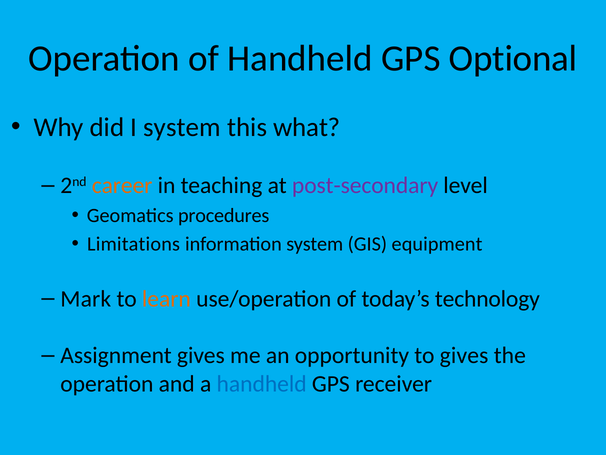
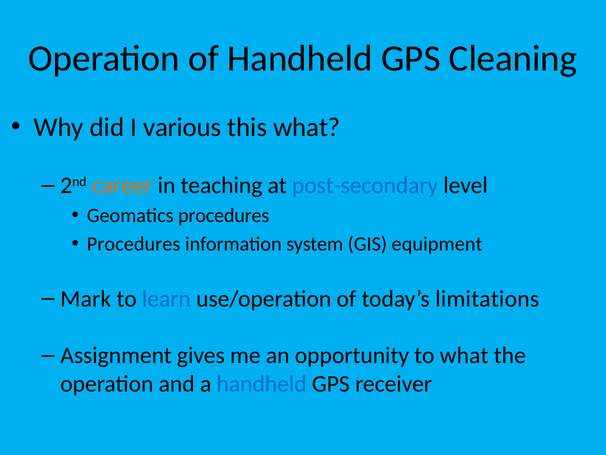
Optional: Optional -> Cleaning (513, 59)
I system: system -> various (182, 127)
post-secondary colour: purple -> blue (365, 185)
Limitations: Limitations -> Procedures (134, 244)
learn colour: orange -> blue (166, 299)
technology: technology -> limitations (487, 299)
to gives: gives -> what (464, 355)
